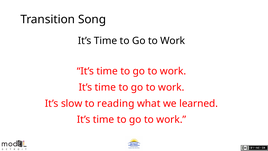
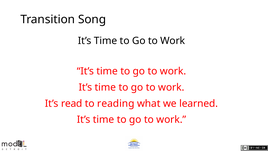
slow: slow -> read (72, 103)
